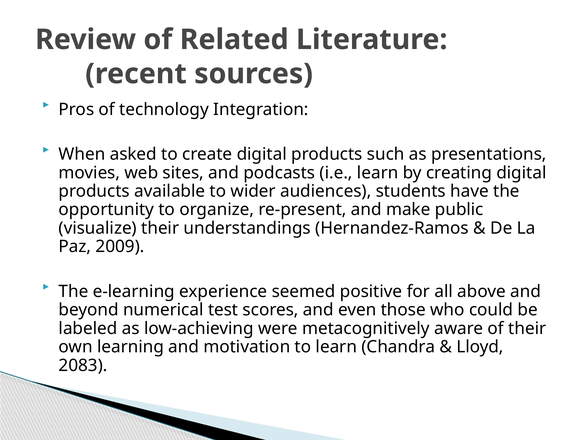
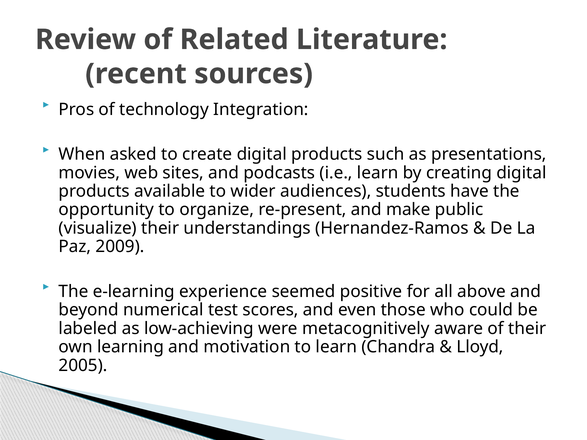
2083: 2083 -> 2005 (83, 366)
